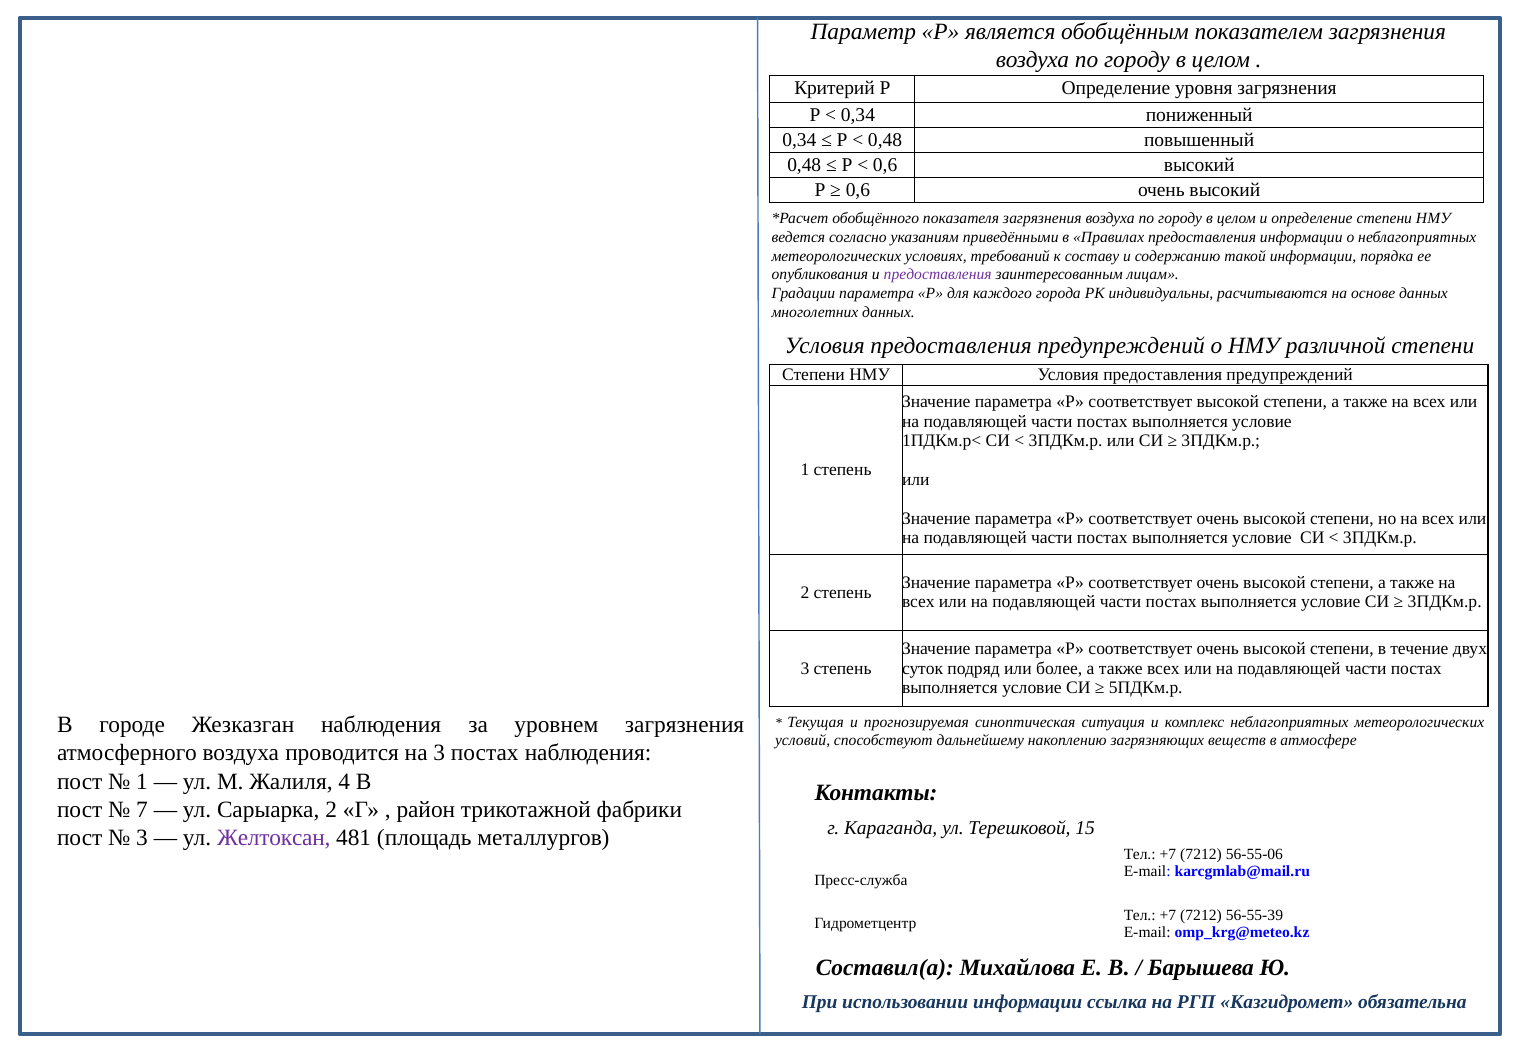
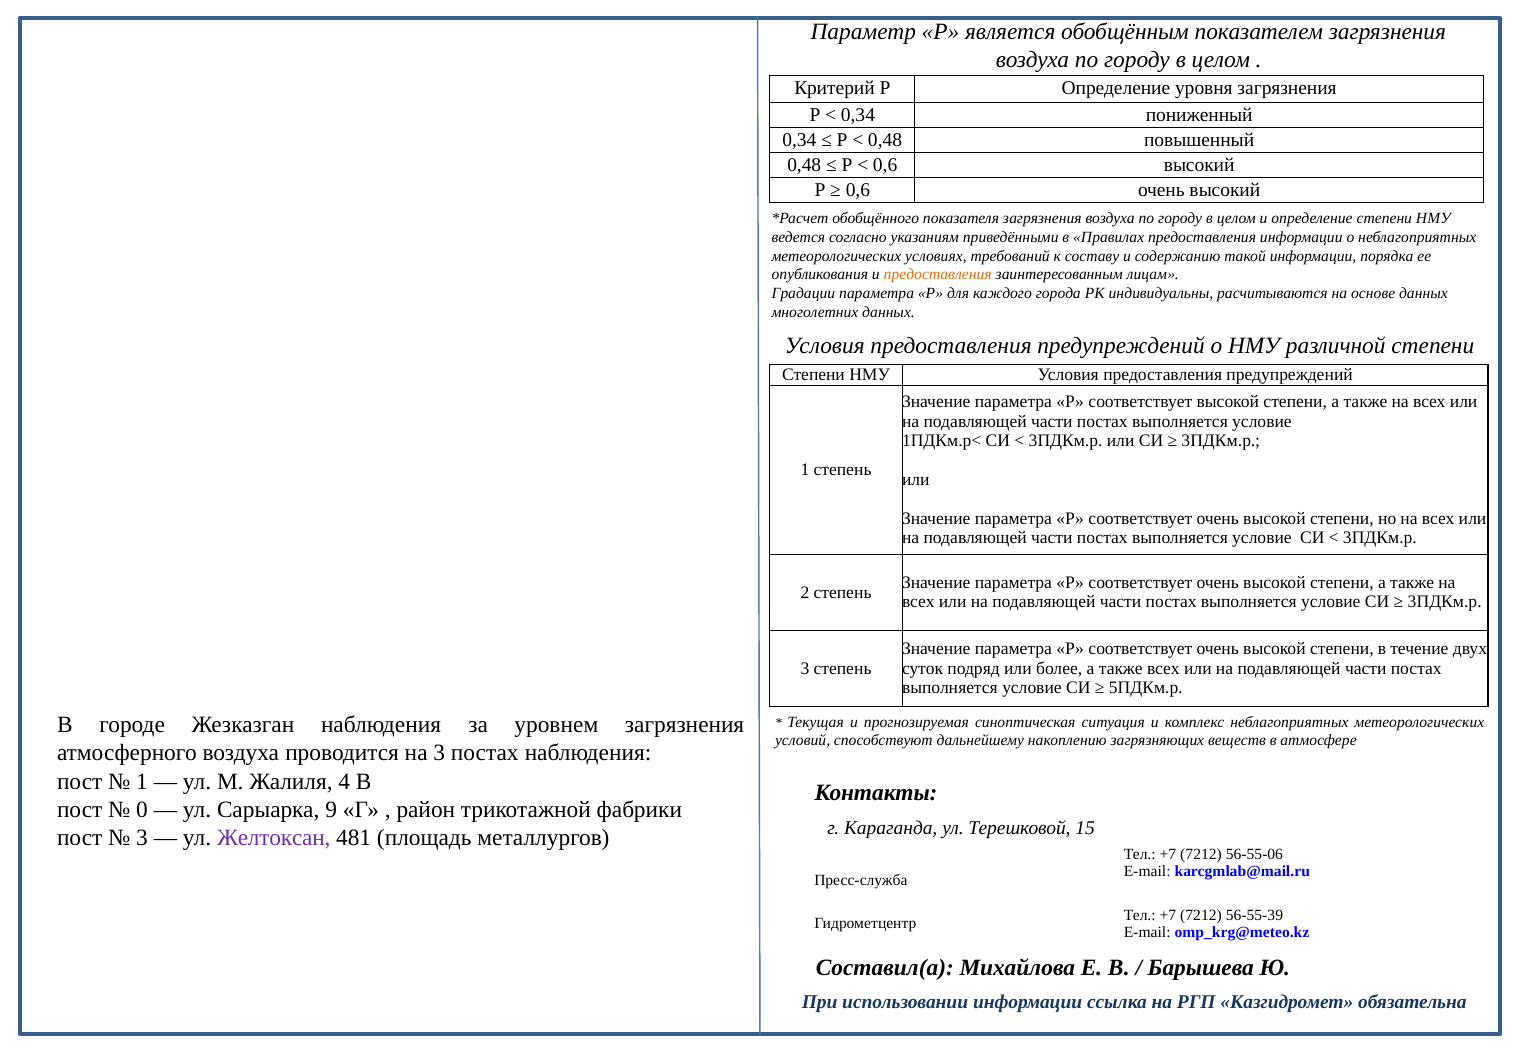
предоставления colour: purple -> orange (938, 275)
7: 7 -> 0 (142, 810)
Сарыарка 2: 2 -> 9 (331, 810)
